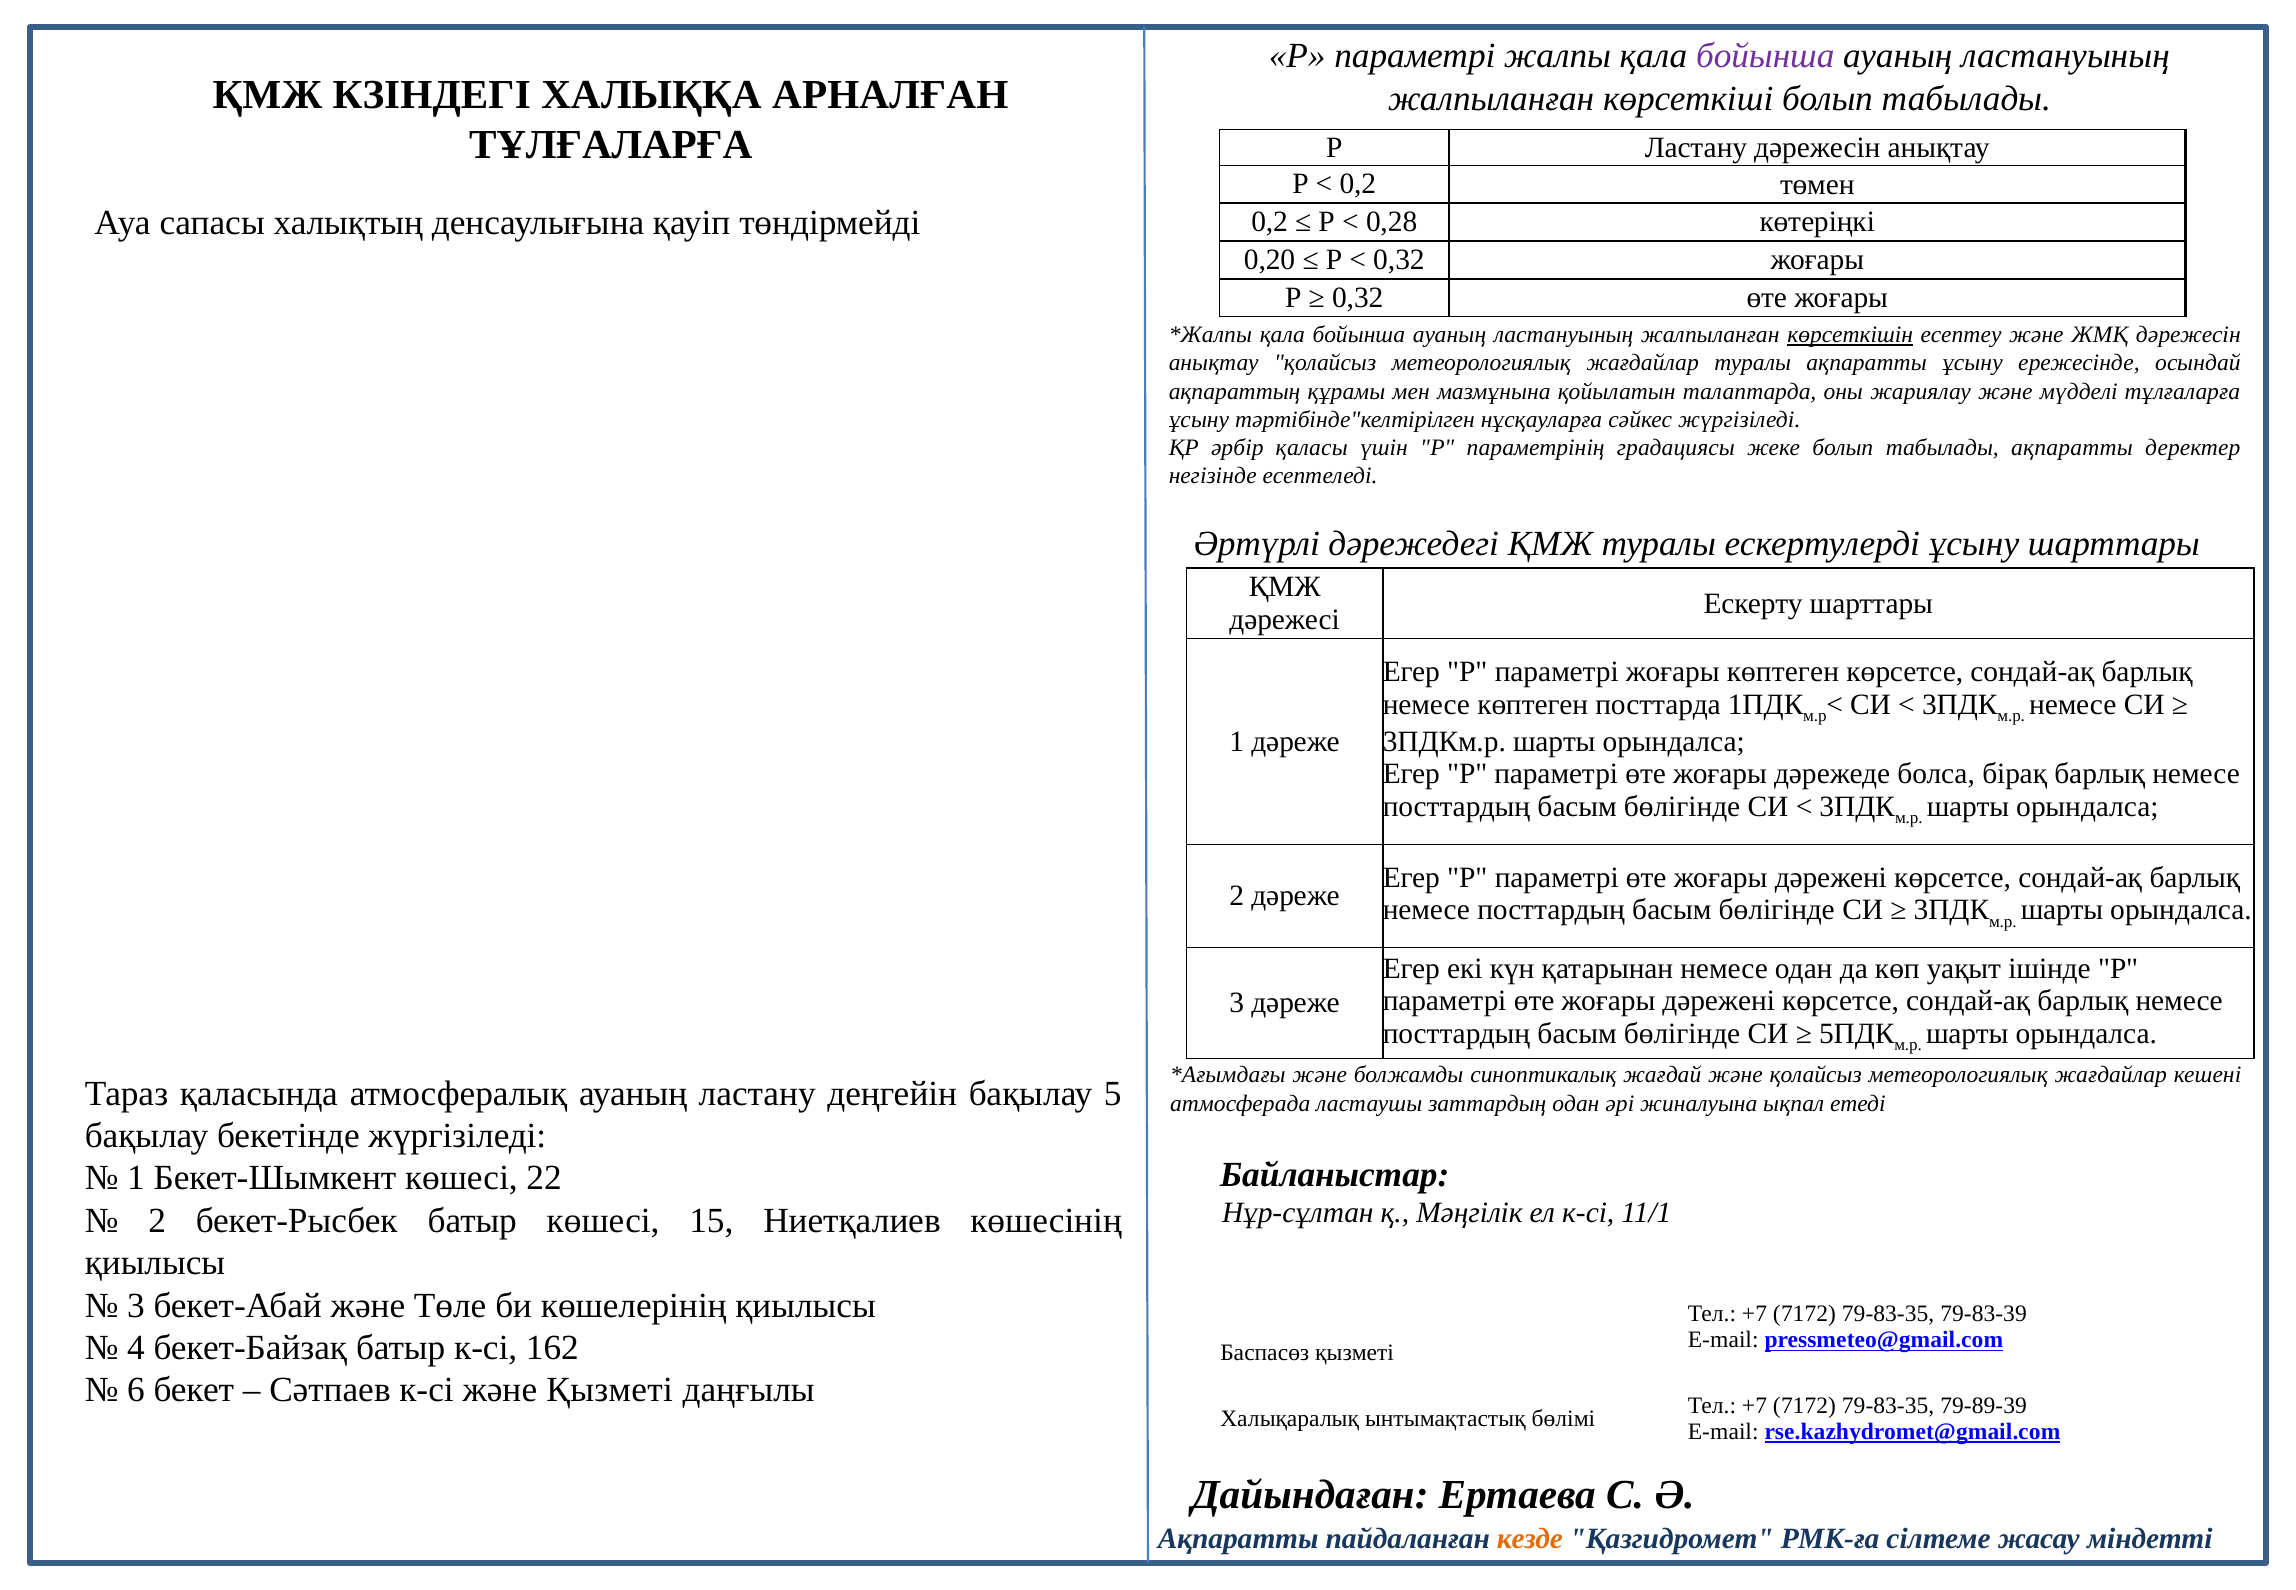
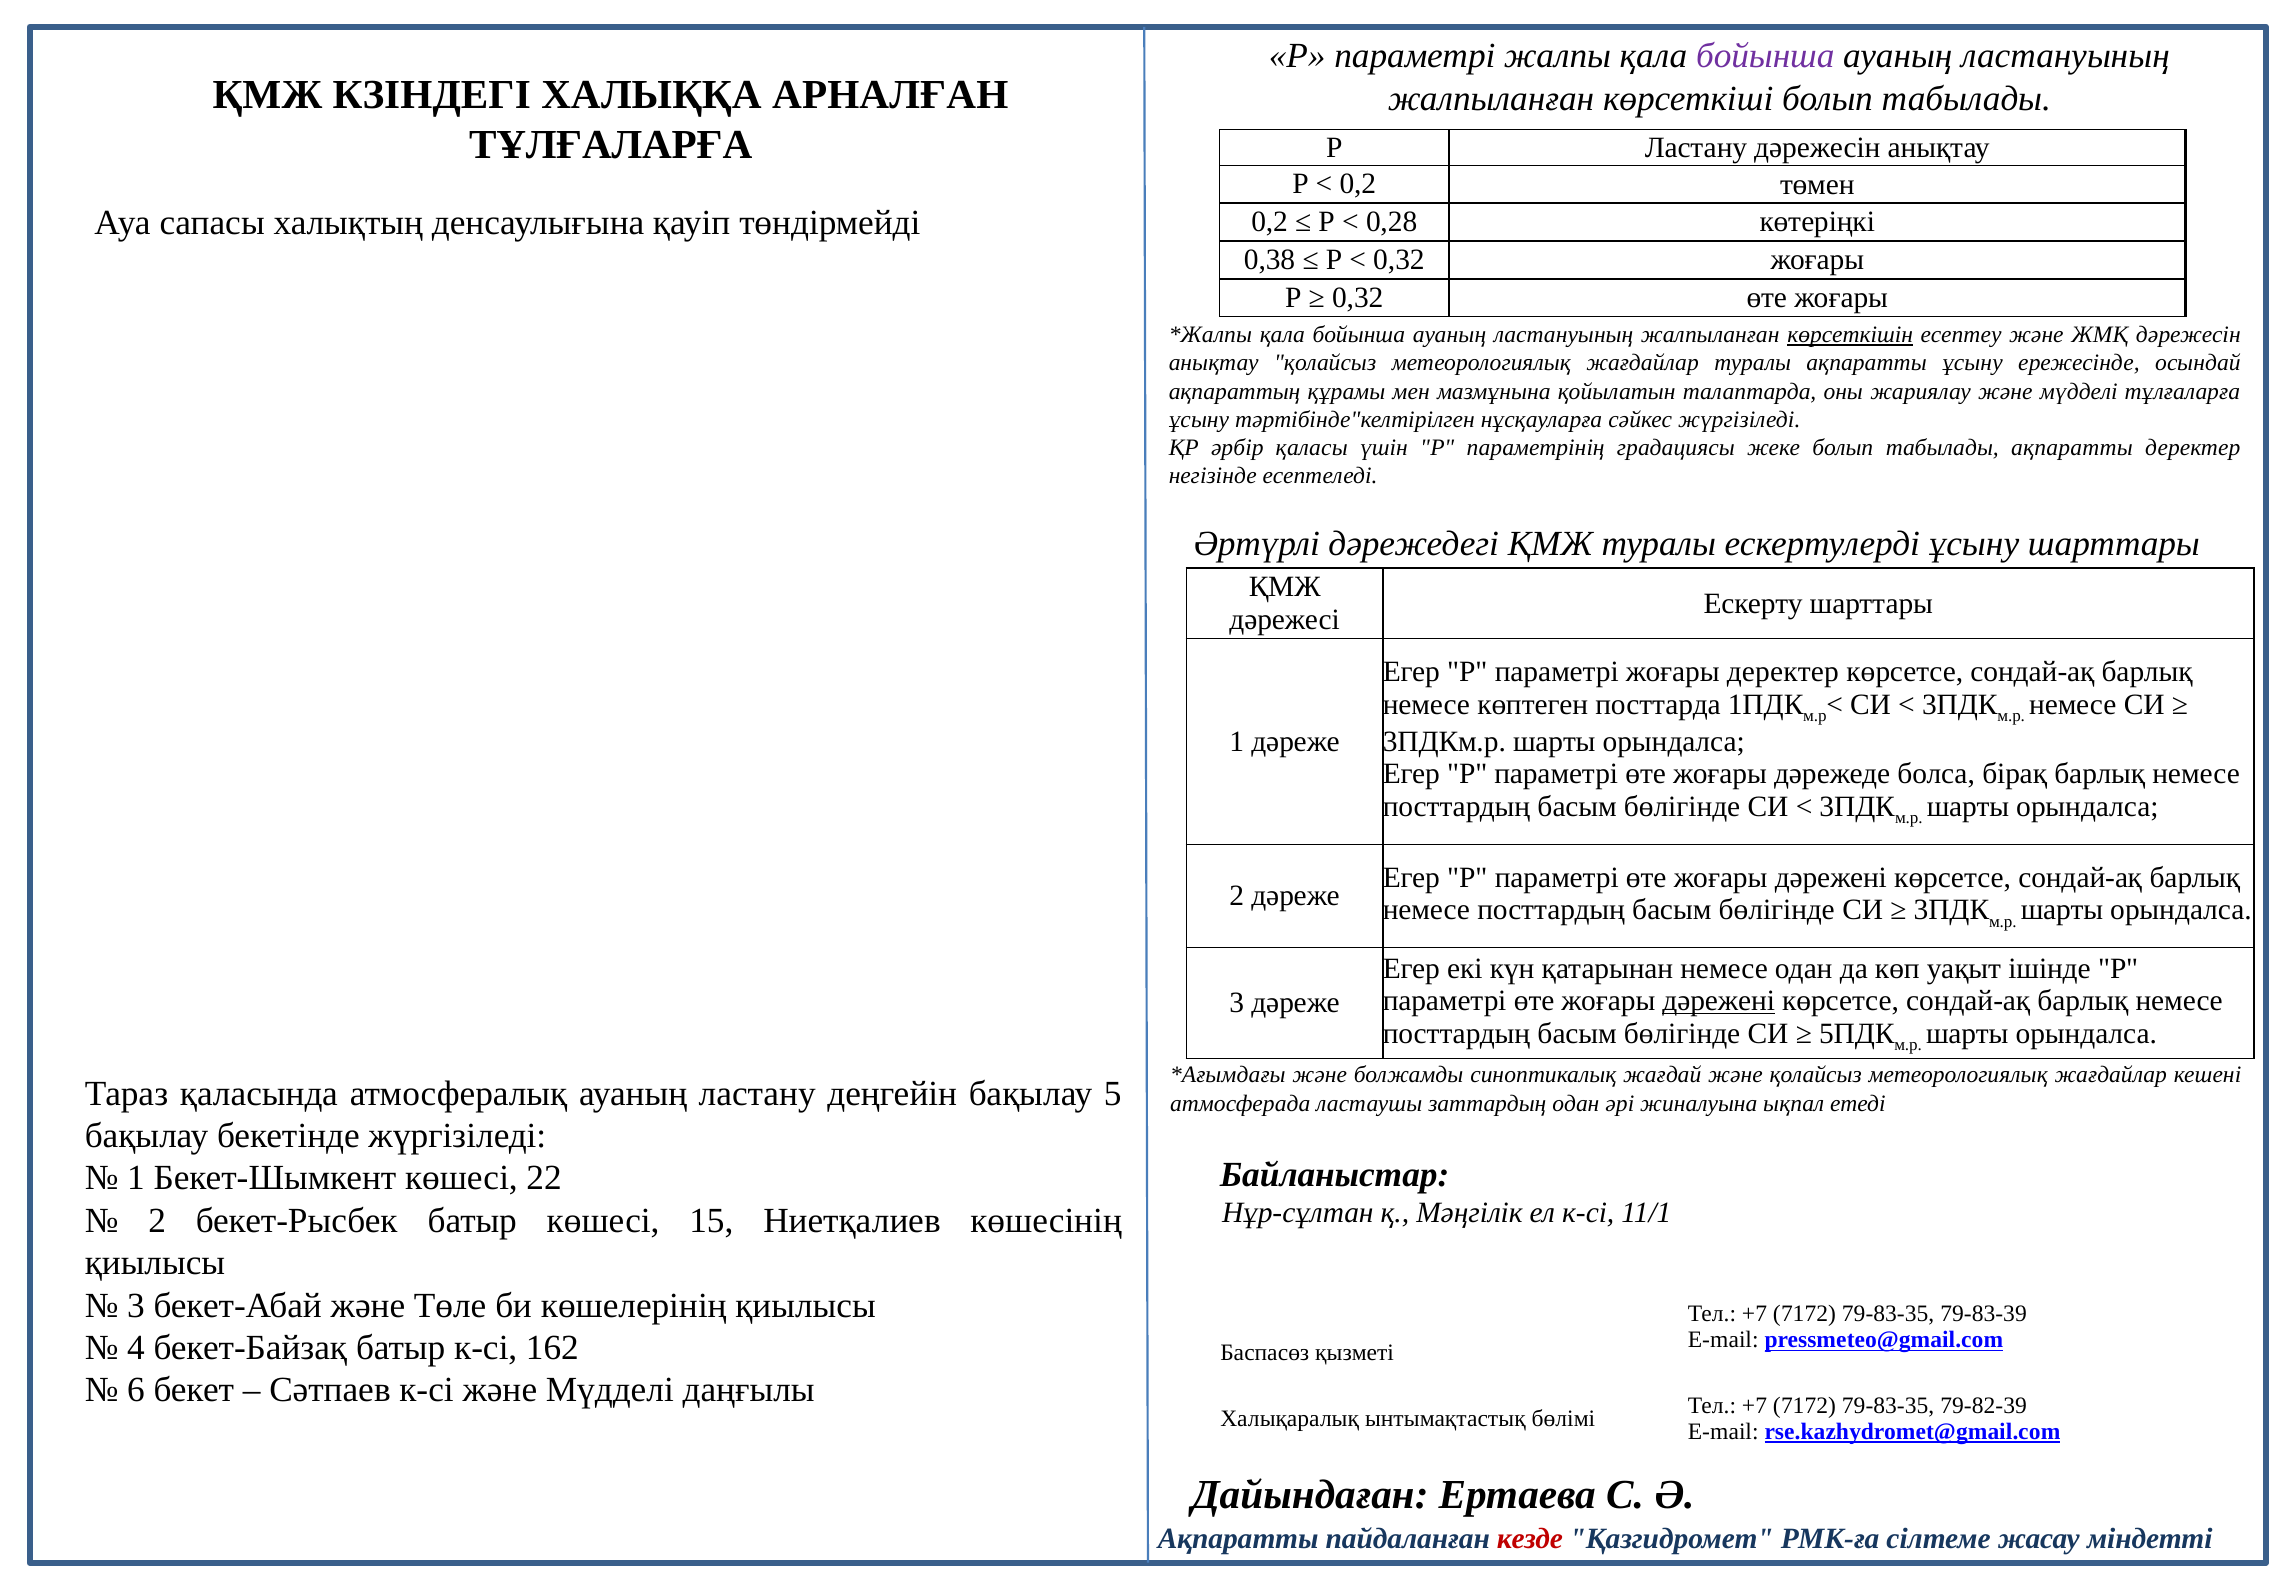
0,20: 0,20 -> 0,38 (1270, 260)
жоғары көптеген: көптеген -> деректер (1783, 672)
дәрежені underline: none -> present (1719, 1001)
к-сі және Қызметі: Қызметі -> Мүдделі (610, 1390)
79-89-39: 79-89-39 -> 79-82-39 (1984, 1405)
кезде colour: orange -> red (1530, 1538)
